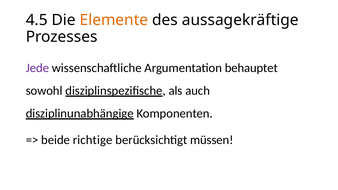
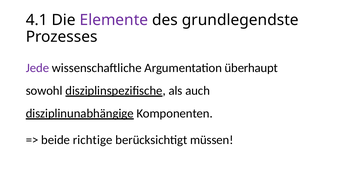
4.5: 4.5 -> 4.1 (37, 20)
Elemente colour: orange -> purple (114, 20)
aussagekräftige: aussagekräftige -> grundlegendste (240, 20)
behauptet: behauptet -> überhaupt (251, 68)
